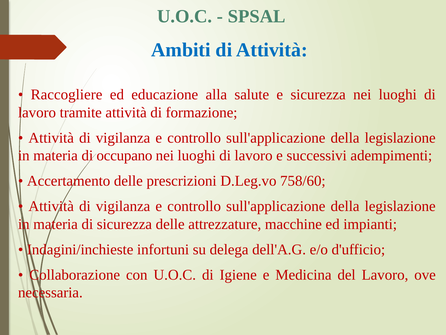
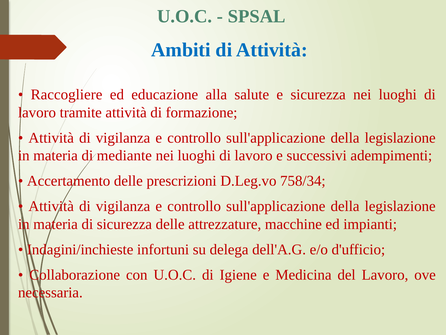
occupano: occupano -> mediante (124, 155)
758/60: 758/60 -> 758/34 (303, 181)
